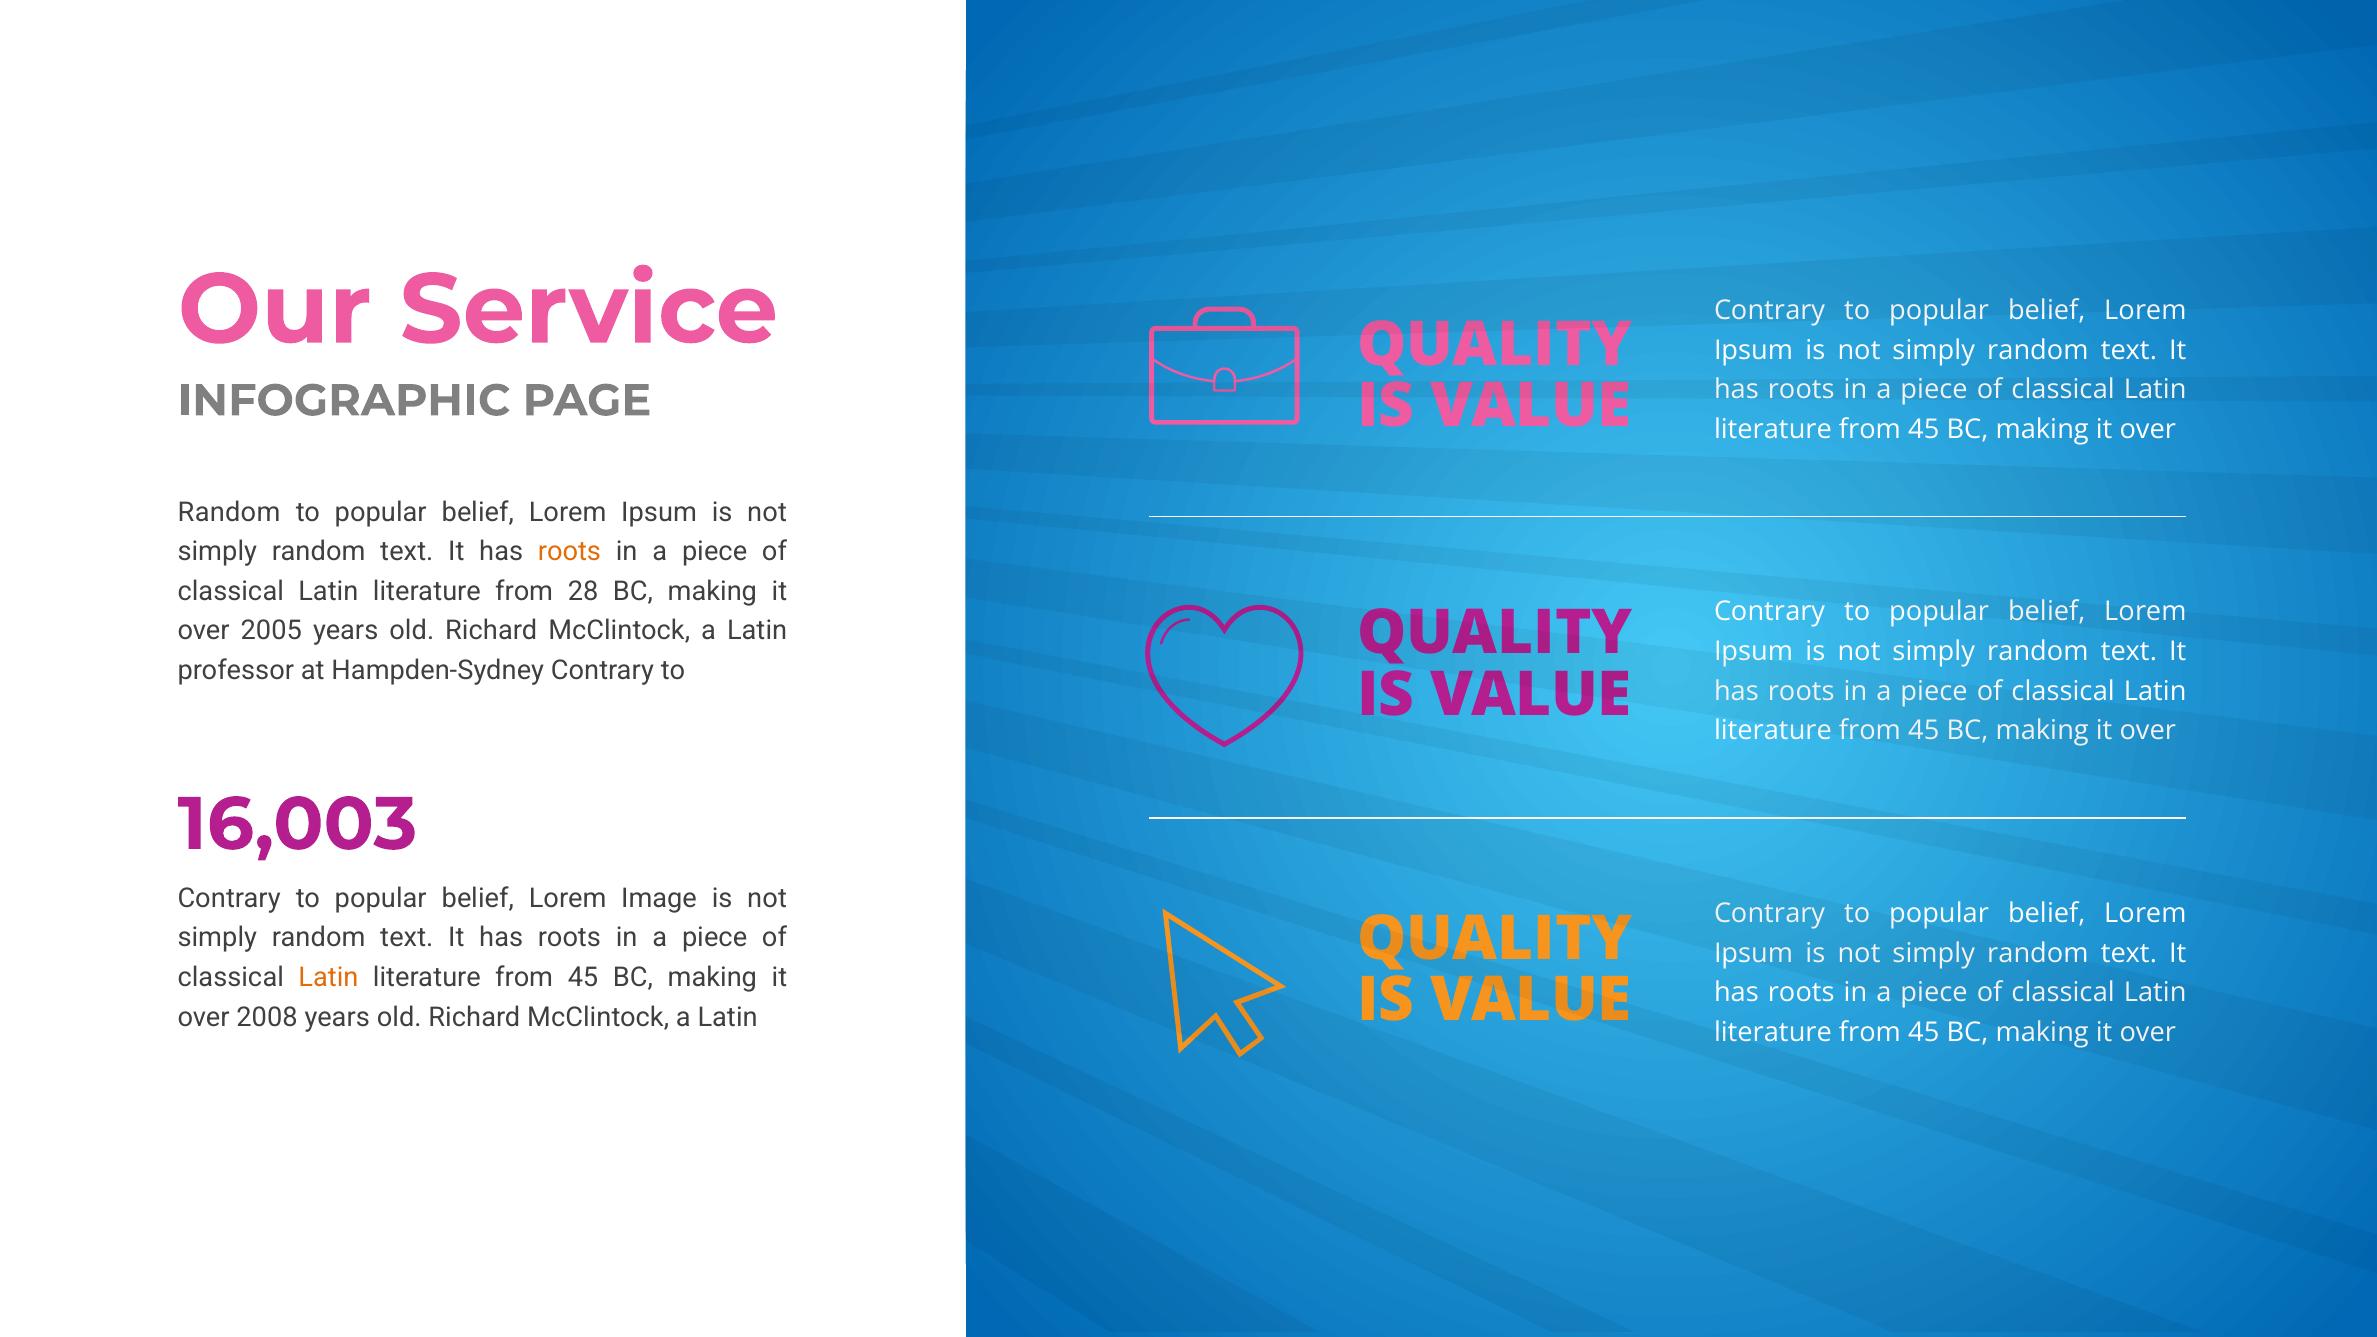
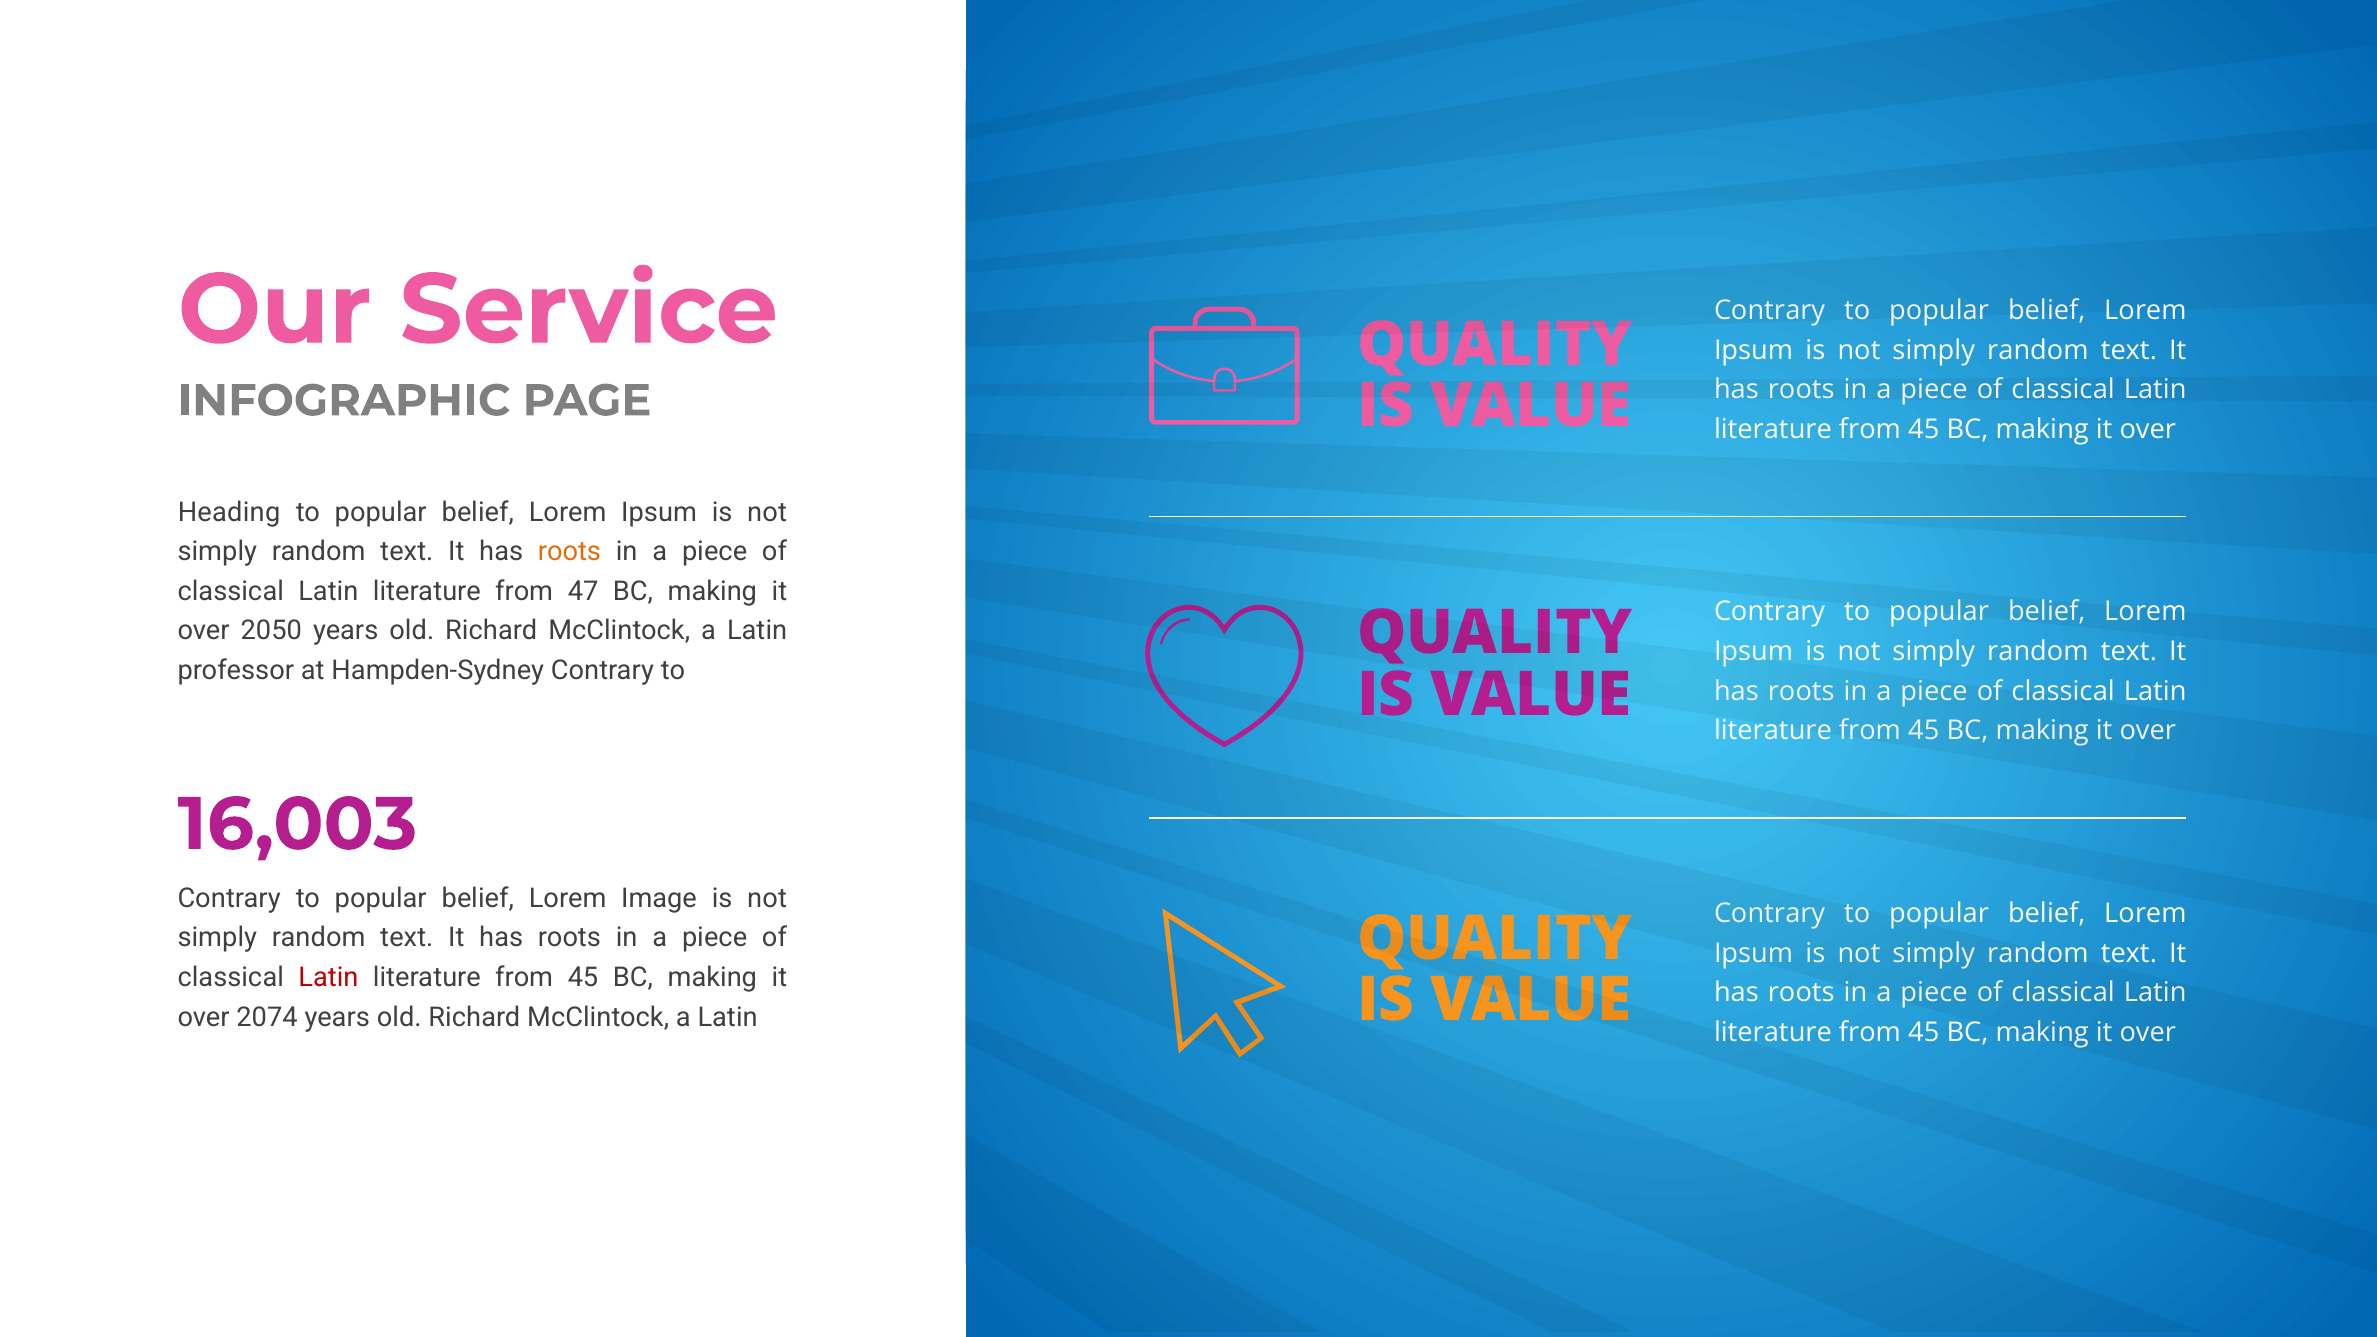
Random: Random -> Heading (229, 512)
28: 28 -> 47 (583, 591)
2005: 2005 -> 2050 (271, 631)
Latin colour: orange -> red (328, 978)
2008: 2008 -> 2074 (267, 1017)
